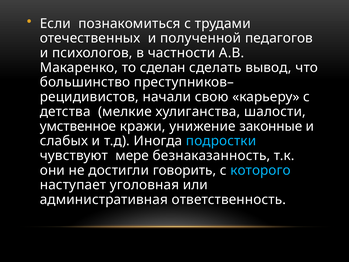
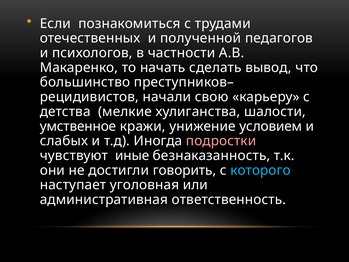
сделан: сделан -> начать (163, 68)
законные: законные -> условием (271, 126)
подростки colour: light blue -> pink (221, 141)
мере: мере -> иные (132, 155)
